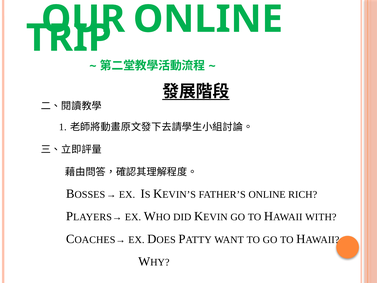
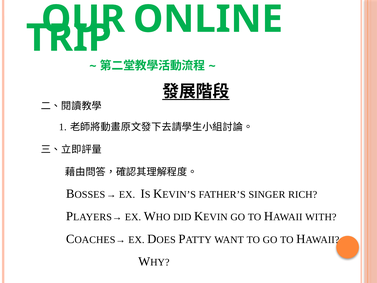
FATHER’S ONLINE: ONLINE -> SINGER (267, 194)
